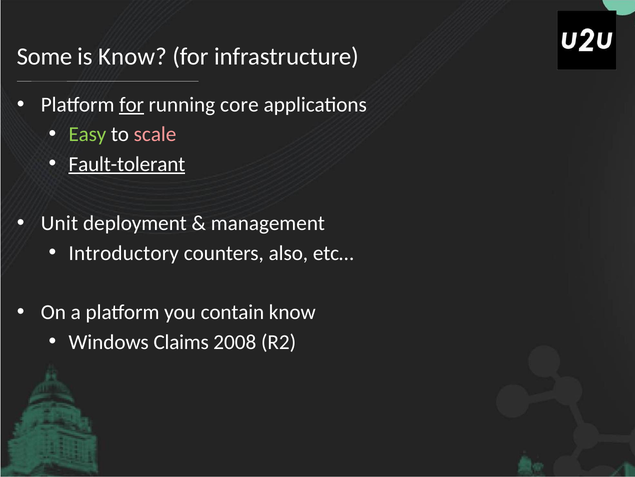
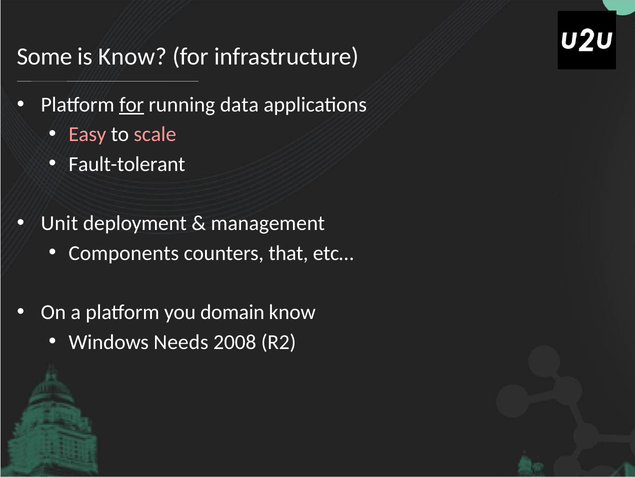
core: core -> data (239, 105)
Easy colour: light green -> pink (87, 134)
Fault-tolerant underline: present -> none (127, 164)
Introductory: Introductory -> Components (124, 253)
also: also -> that (288, 253)
contain: contain -> domain (232, 312)
Claims: Claims -> Needs (181, 342)
